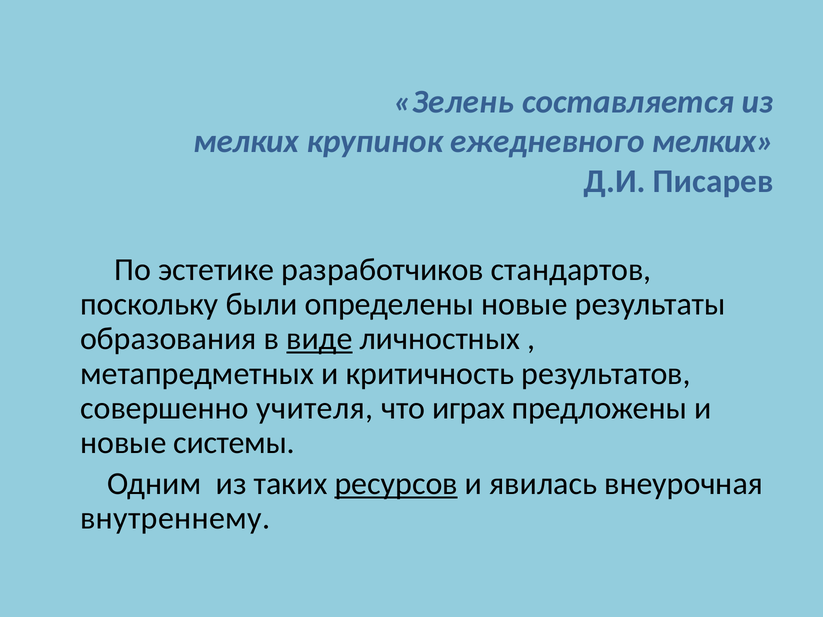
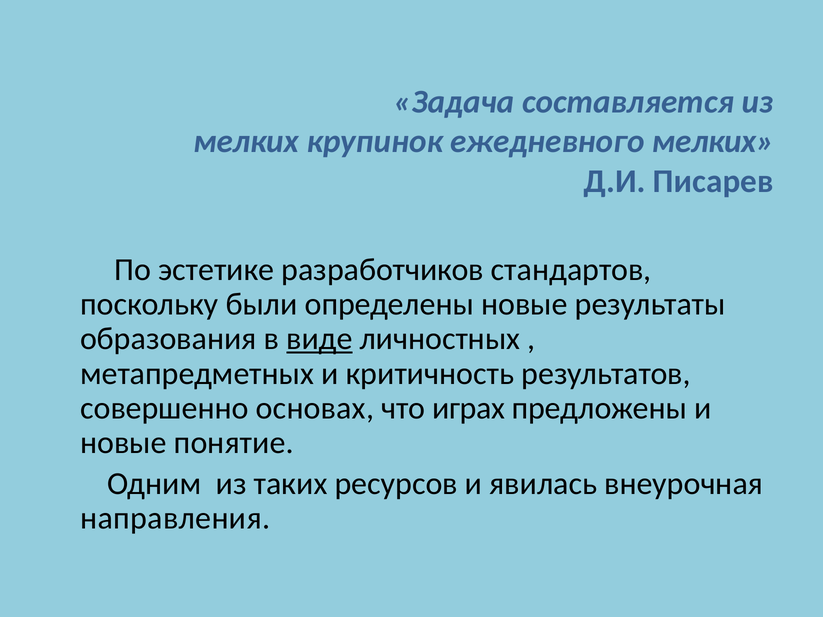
Зелень: Зелень -> Задача (454, 102)
учителя: учителя -> основах (315, 408)
системы: системы -> понятие (234, 443)
ресурсов underline: present -> none (396, 484)
внутреннему: внутреннему -> направления (175, 518)
